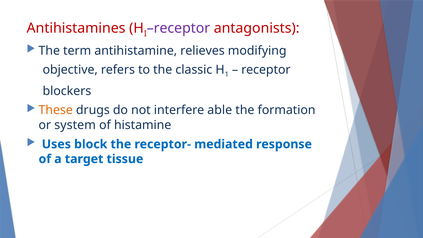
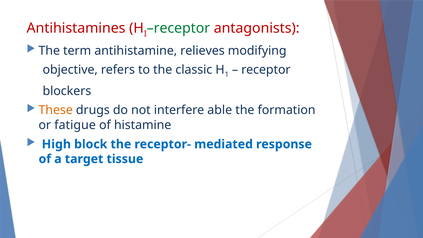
receptor colour: purple -> green (178, 28)
system: system -> fatigue (75, 125)
Uses: Uses -> High (56, 144)
